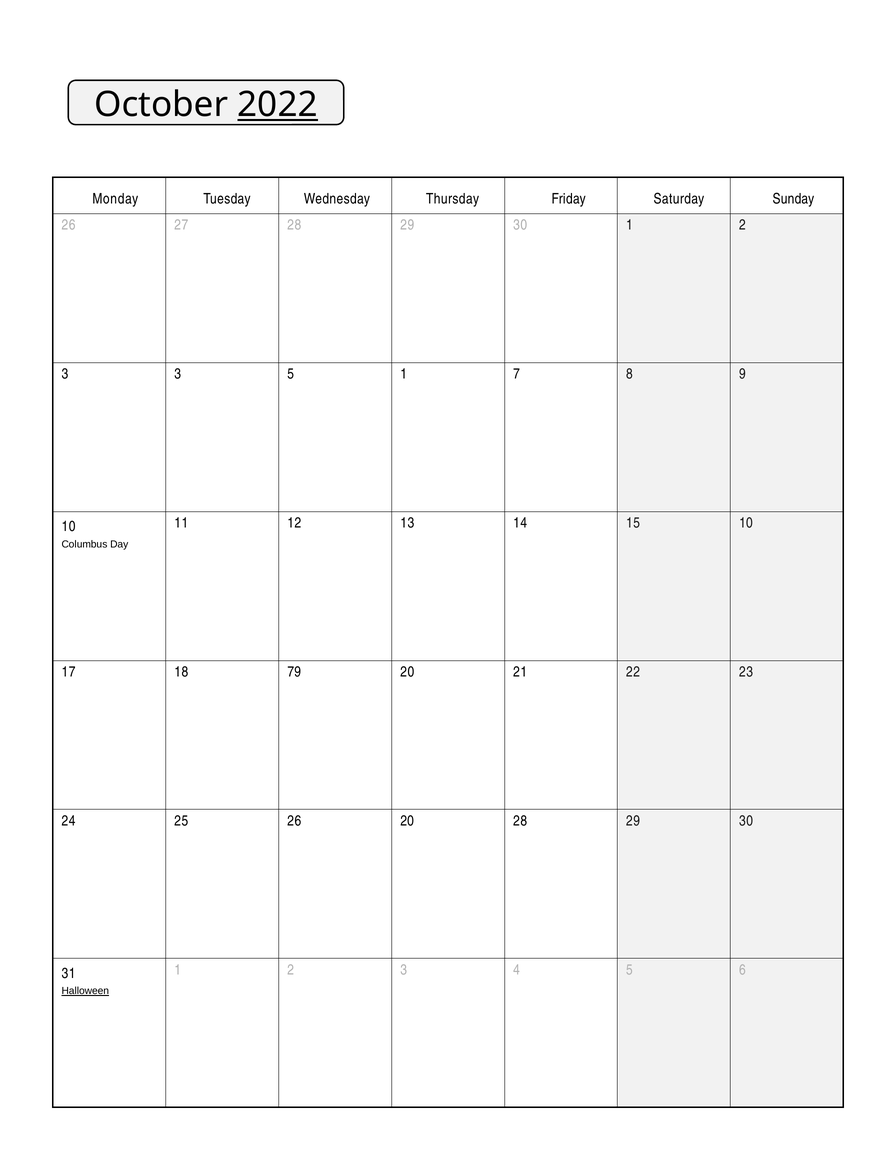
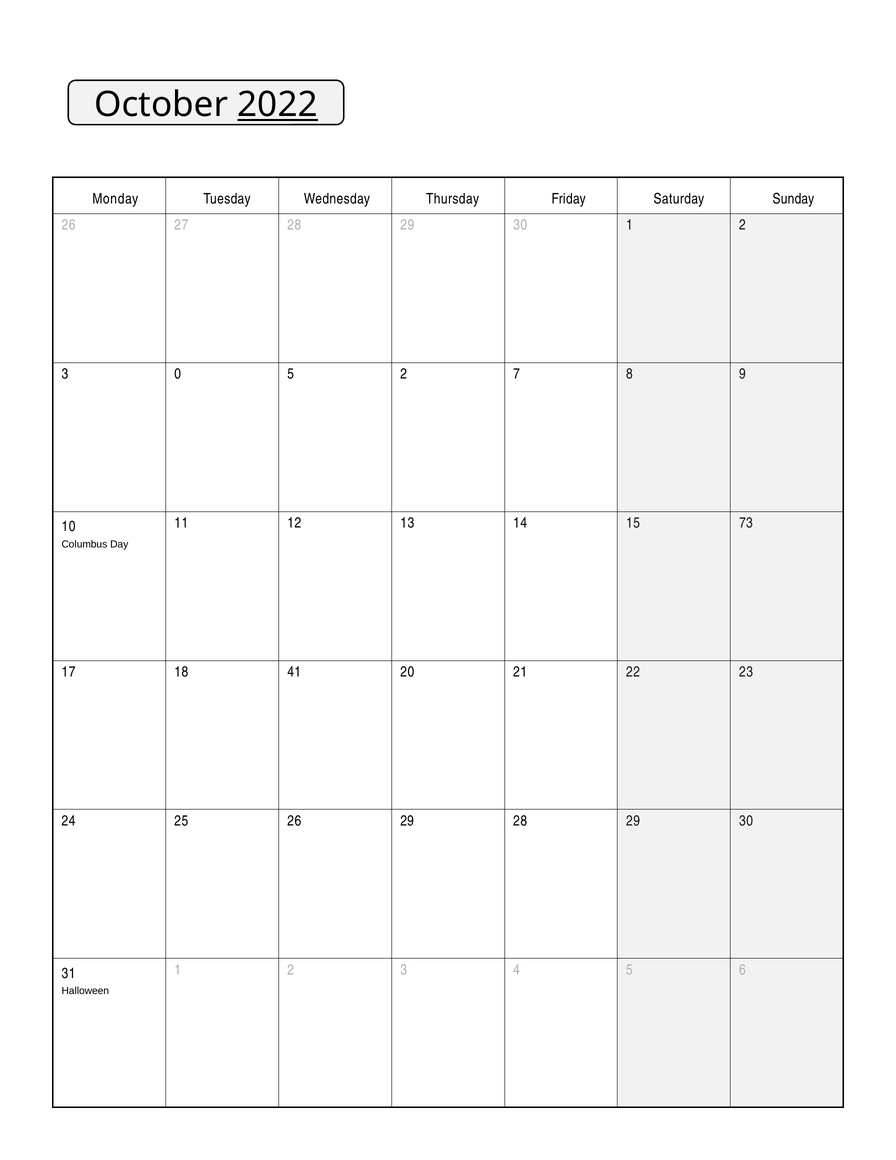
3 3: 3 -> 0 (178, 374)
5 1: 1 -> 2 (404, 374)
15 10: 10 -> 73 (746, 523)
79: 79 -> 41 (294, 672)
26 20: 20 -> 29 (407, 820)
Halloween underline: present -> none (85, 991)
